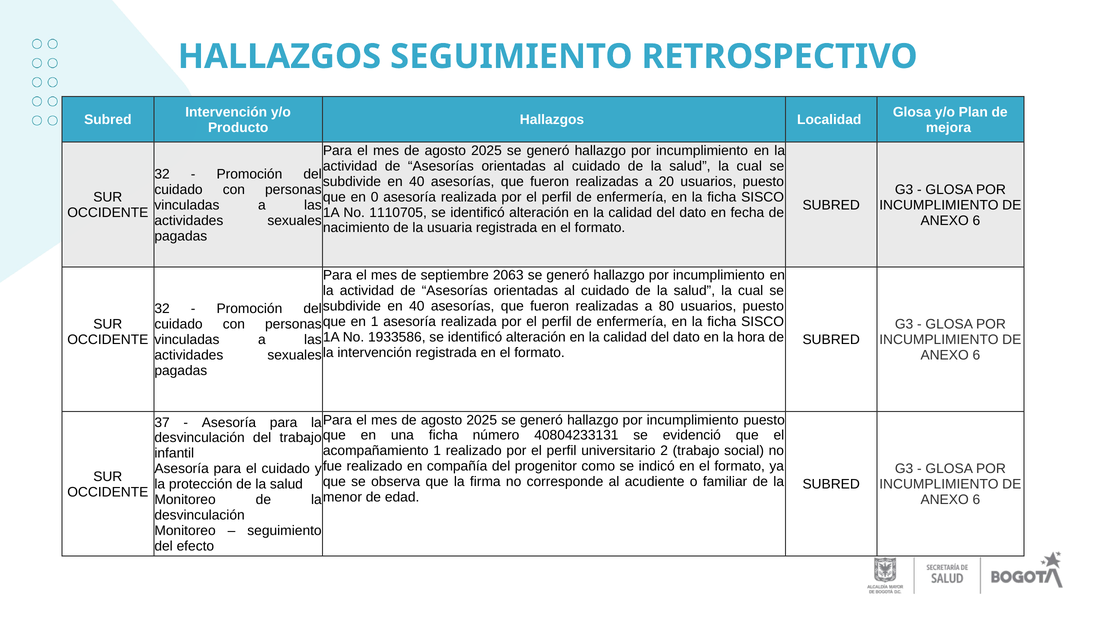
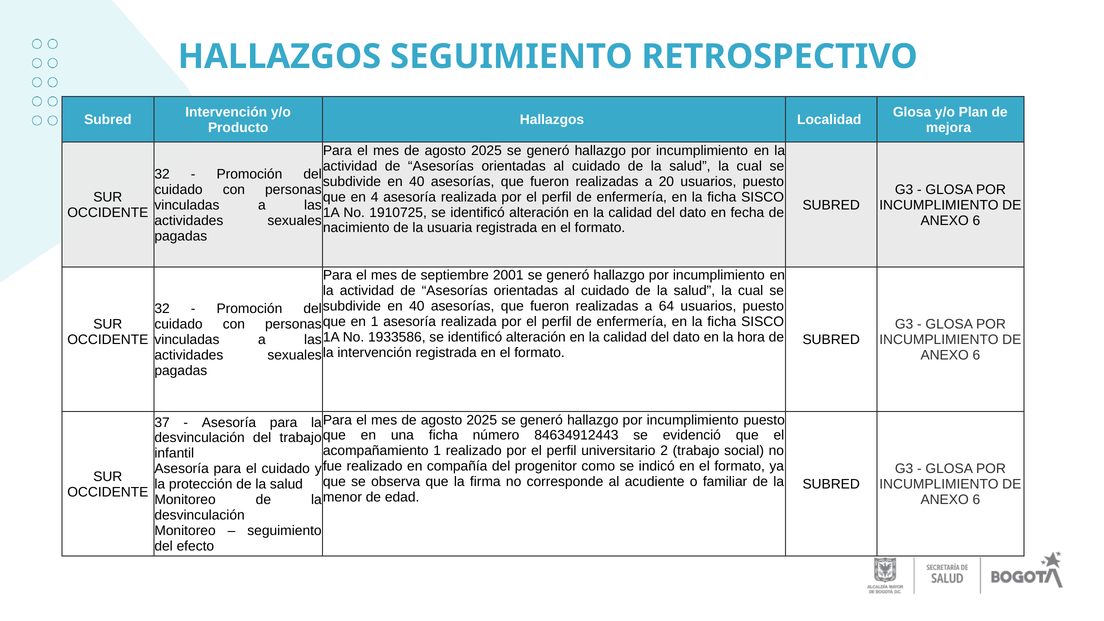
0: 0 -> 4 (375, 197)
1110705: 1110705 -> 1910725 (398, 212)
2063: 2063 -> 2001 (508, 275)
80: 80 -> 64 (666, 306)
40804233131: 40804233131 -> 84634912443 (576, 435)
